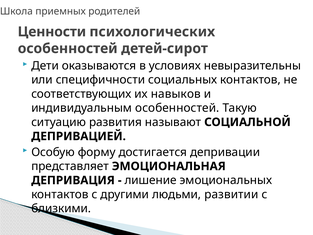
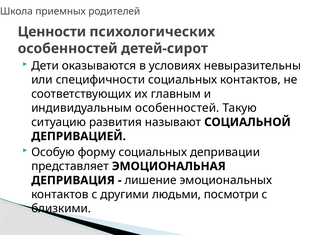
навыков: навыков -> главным (176, 94)
форму достигается: достигается -> социальных (153, 152)
развитии: развитии -> посмотри (231, 194)
